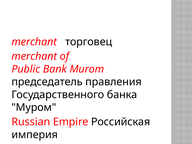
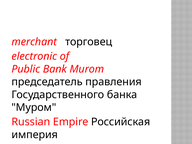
merchant: merchant -> electronic (34, 56)
